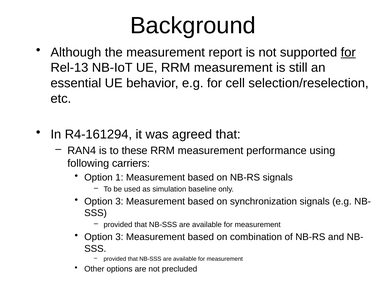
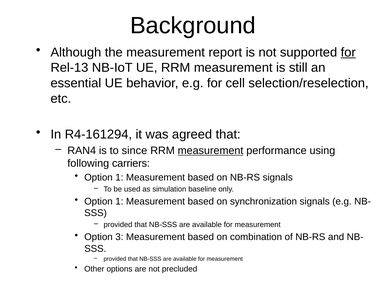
these: these -> since (134, 151)
measurement underline: none -> present (211, 151)
3: 3 -> 1 (119, 202)
